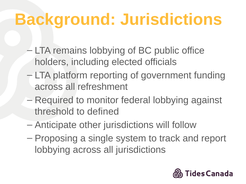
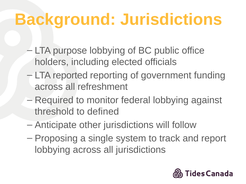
remains: remains -> purpose (70, 51)
platform: platform -> reported (70, 76)
